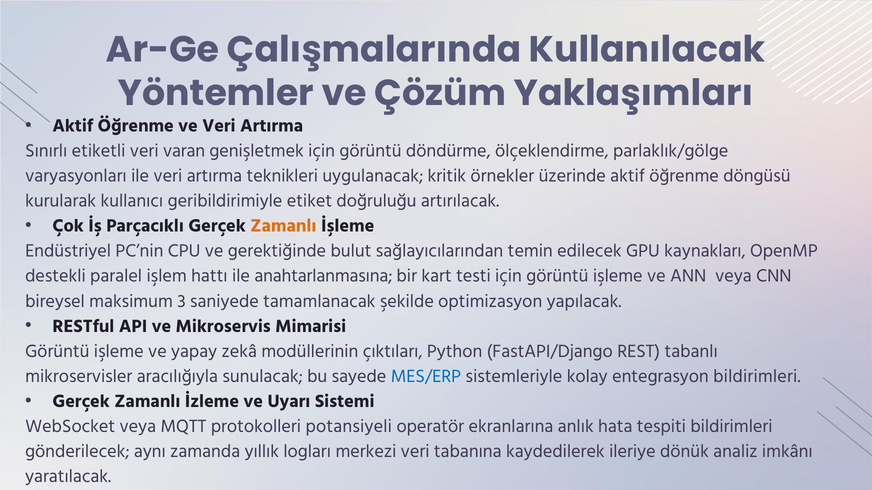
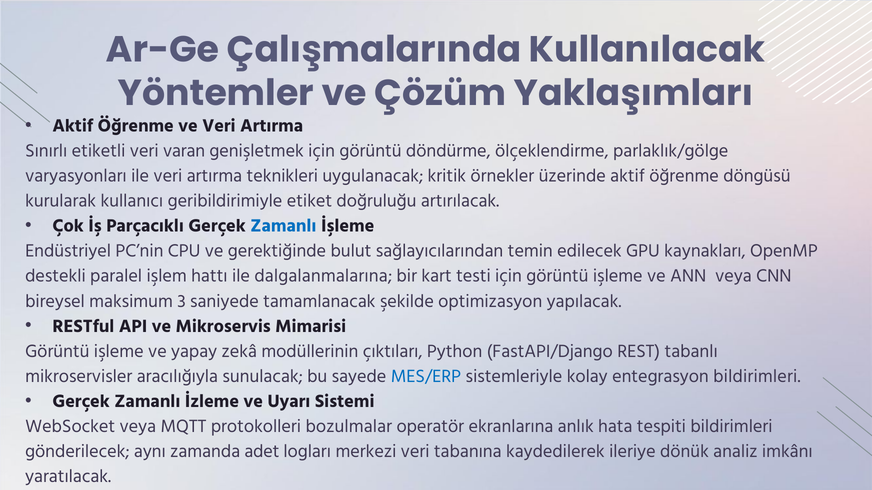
Zamanlı colour: orange -> blue (283, 226)
anahtarlanmasına: anahtarlanmasına -> dalgalanmalarına (323, 276)
potansiyeli: potansiyeli -> bozulmalar (349, 427)
yıllık: yıllık -> adet (262, 452)
